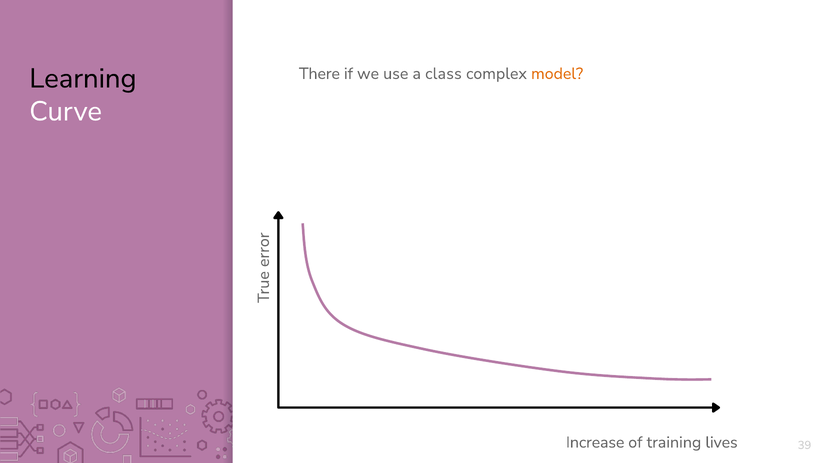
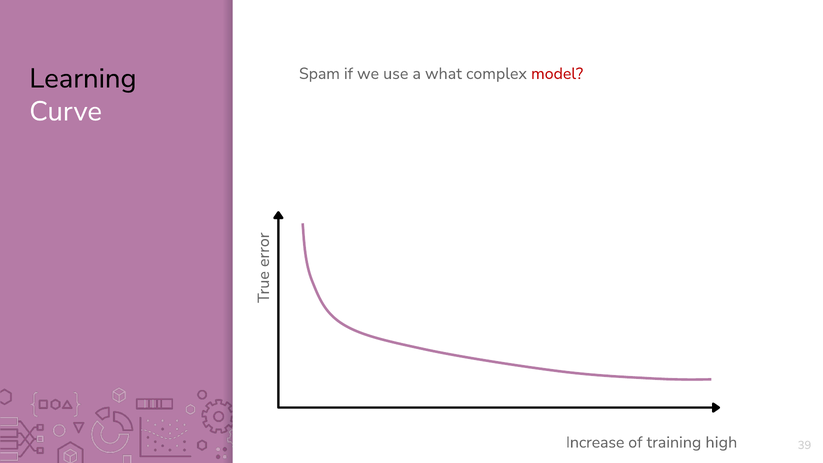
There: There -> Spam (319, 74)
class: class -> what (443, 74)
model colour: orange -> red (557, 74)
lives: lives -> high (721, 442)
